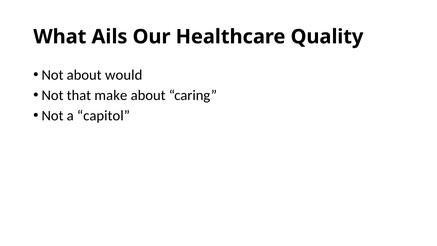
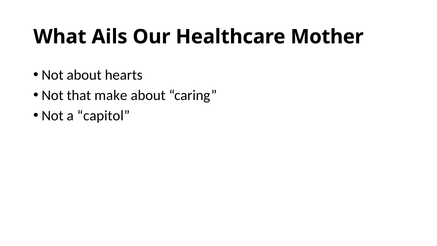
Quality: Quality -> Mother (327, 37)
would: would -> hearts (124, 75)
